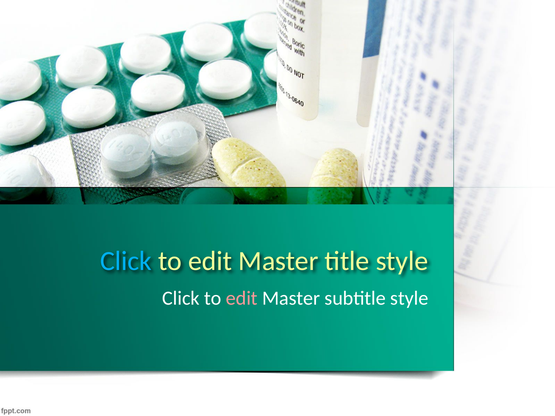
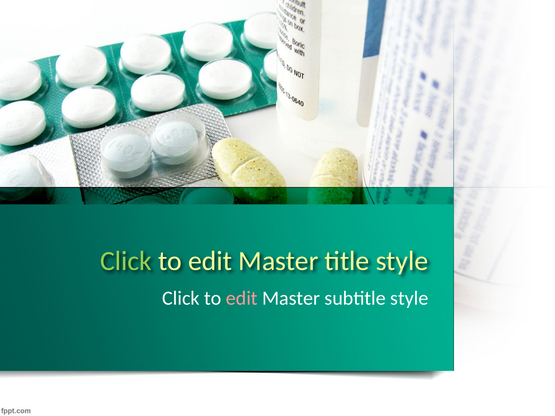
Click colour: light blue -> light green (126, 261)
